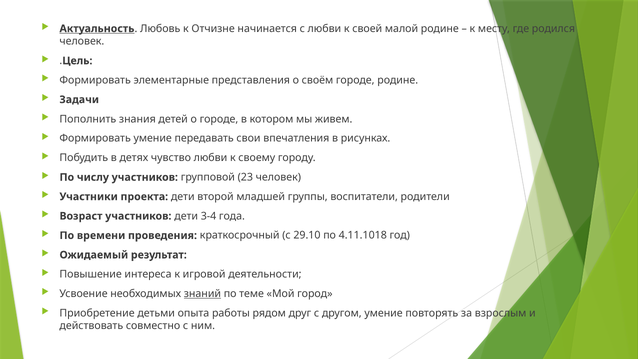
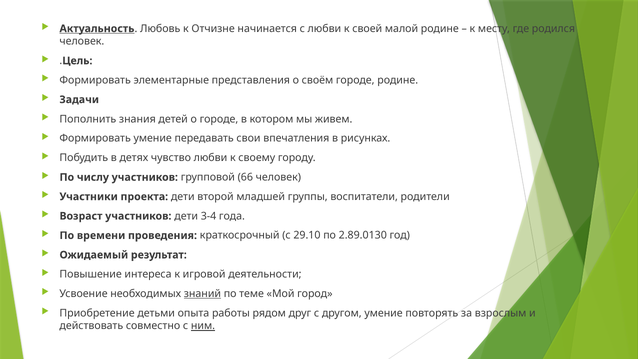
23: 23 -> 66 (245, 177)
4.11.1018: 4.11.1018 -> 2.89.0130 (363, 235)
ним underline: none -> present (203, 326)
